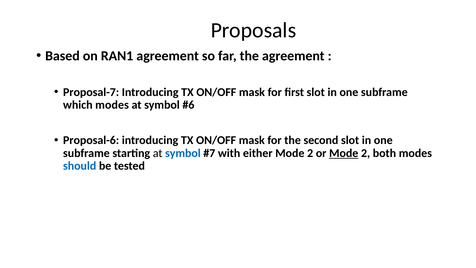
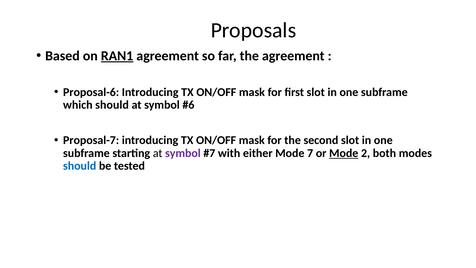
RAN1 underline: none -> present (117, 56)
Proposal-7: Proposal-7 -> Proposal-6 (91, 92)
which modes: modes -> should (112, 105)
Proposal-6: Proposal-6 -> Proposal-7 (91, 140)
symbol colour: blue -> purple (183, 153)
either Mode 2: 2 -> 7 (310, 153)
